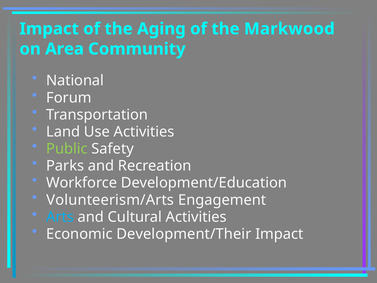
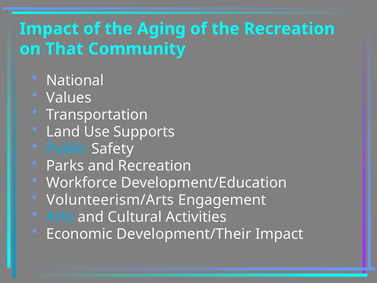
the Markwood: Markwood -> Recreation (289, 29)
Area: Area -> That (64, 49)
Forum: Forum -> Values (69, 98)
Use Activities: Activities -> Supports (144, 132)
Public colour: light green -> light blue (67, 149)
